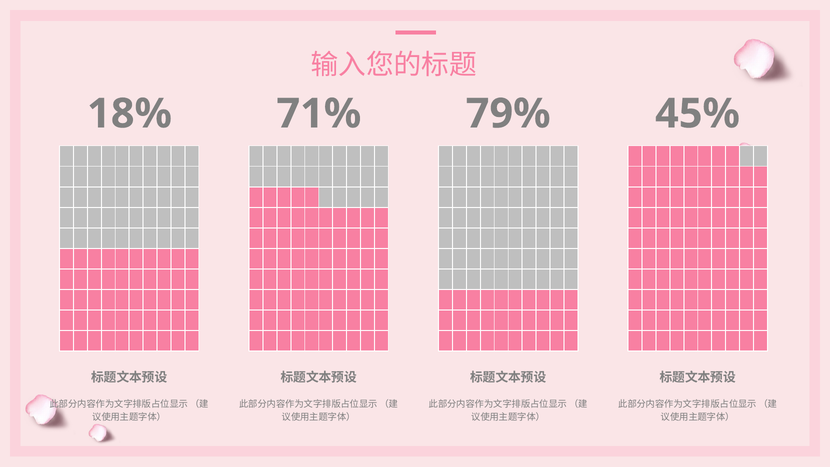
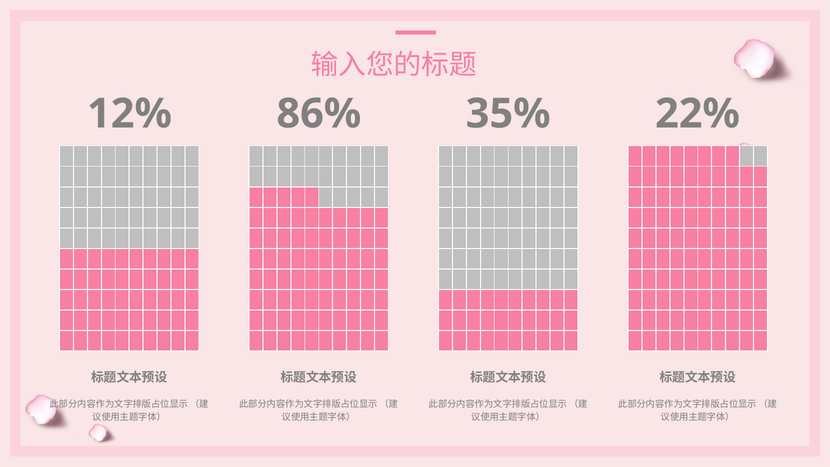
18%: 18% -> 12% (130, 114)
71%: 71% -> 86% (319, 114)
79%: 79% -> 35% (508, 114)
45%: 45% -> 22% (697, 114)
